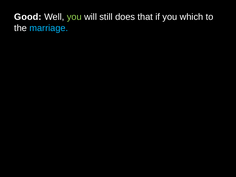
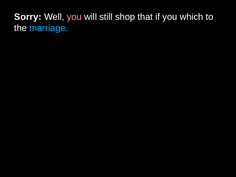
Good: Good -> Sorry (28, 17)
you colour: light green -> pink (74, 17)
does: does -> shop (125, 17)
